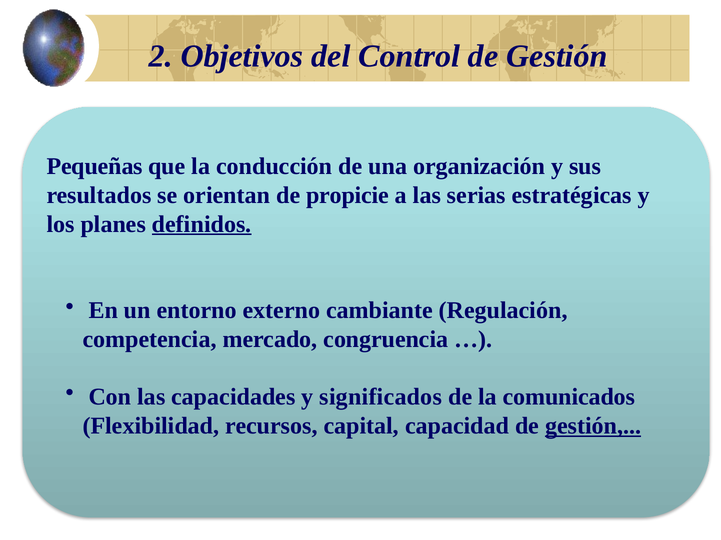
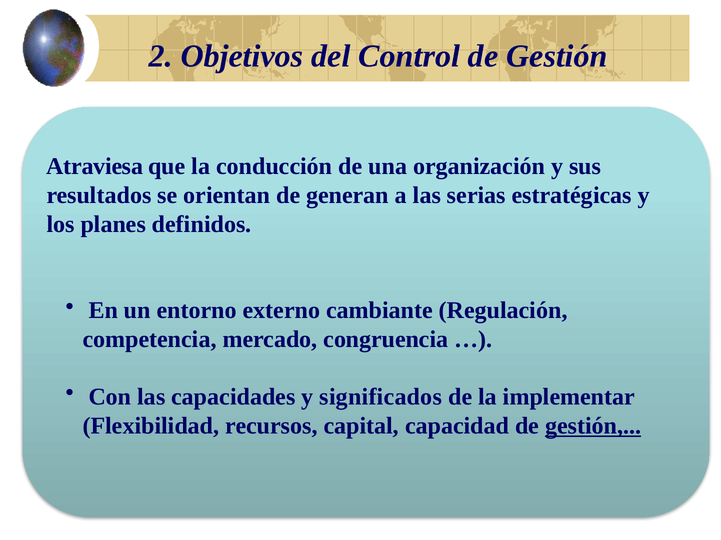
Pequeñas: Pequeñas -> Atraviesa (95, 167)
propicie: propicie -> generan (347, 196)
definidos underline: present -> none (202, 224)
comunicados: comunicados -> implementar (569, 397)
